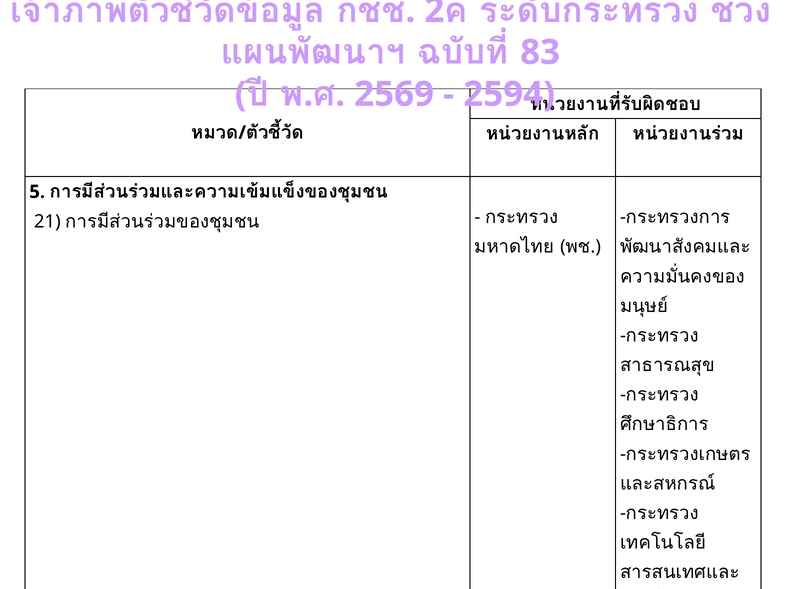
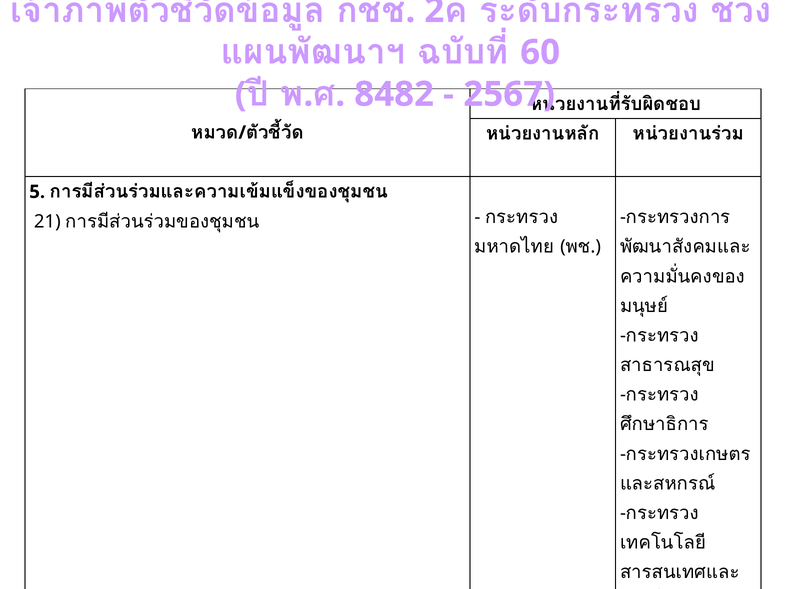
83: 83 -> 60 (540, 52)
2569: 2569 -> 8482 (394, 94)
2594: 2594 -> 2567 (509, 94)
